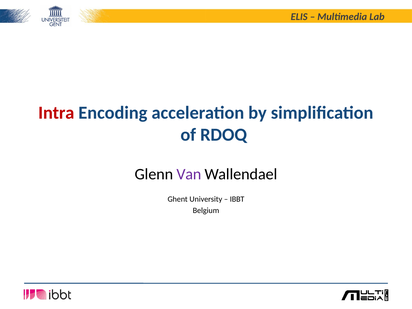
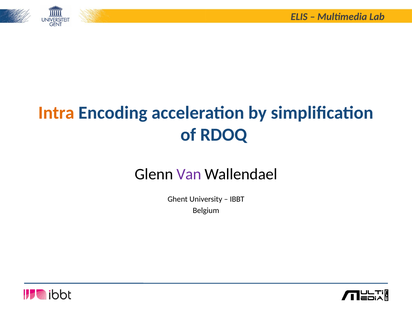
Intra colour: red -> orange (56, 113)
